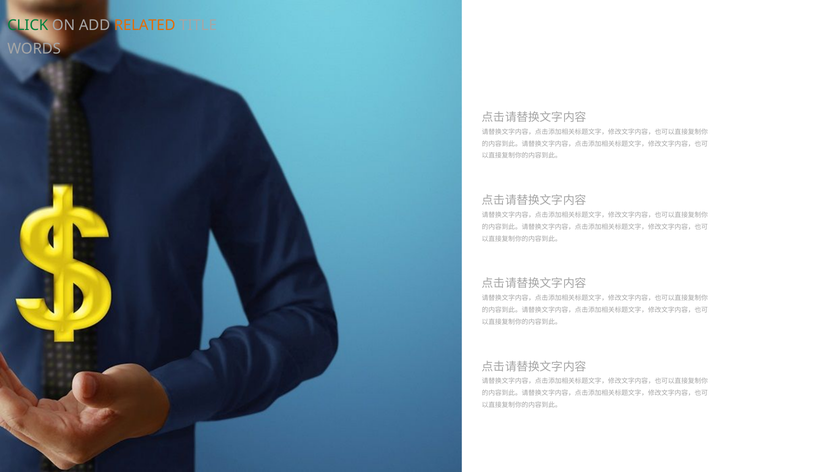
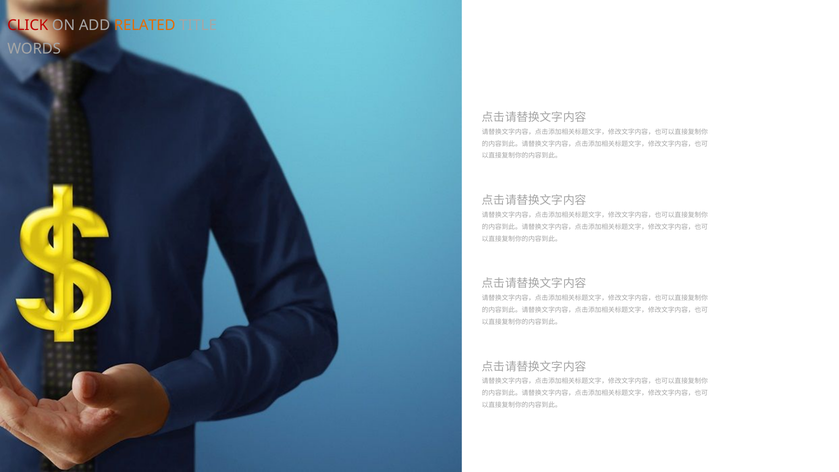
CLICK colour: green -> red (28, 25)
